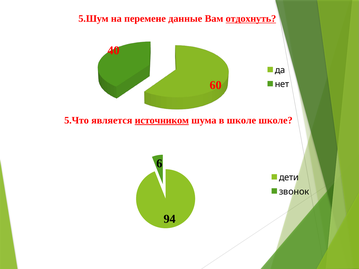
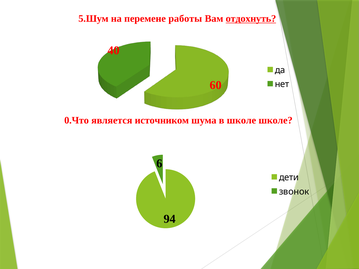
данные: данные -> работы (185, 19)
5.Что: 5.Что -> 0.Что (77, 120)
источником underline: present -> none (162, 120)
